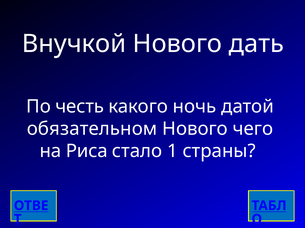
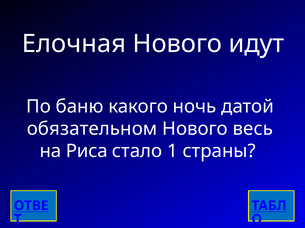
Внучкой: Внучкой -> Елочная (74, 44)
дать: дать -> идут (256, 44)
честь: честь -> баню (80, 107)
чего: чего -> весь (253, 129)
